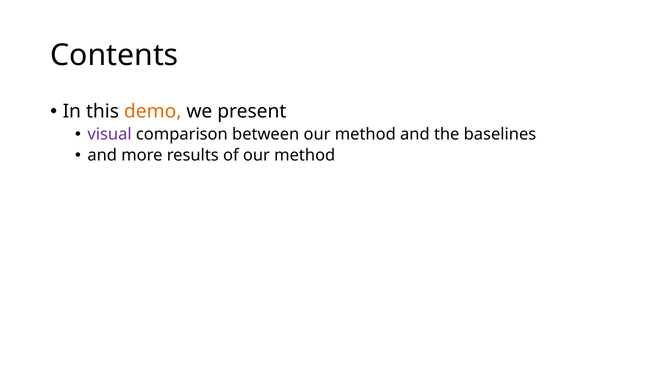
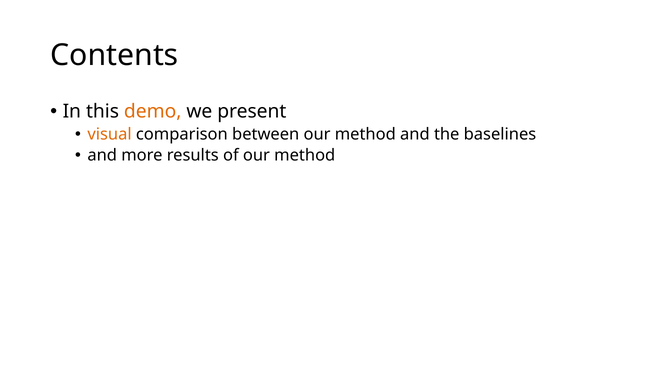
visual colour: purple -> orange (110, 134)
